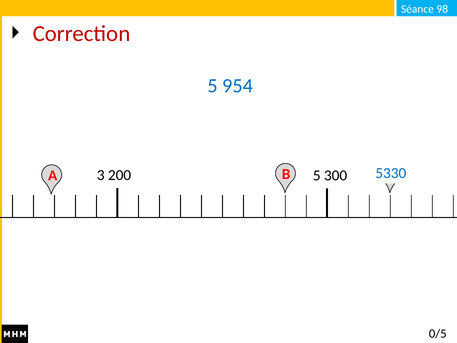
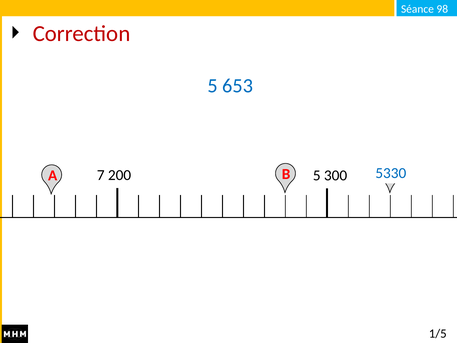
954: 954 -> 653 (238, 86)
3: 3 -> 7 (101, 175)
0/5: 0/5 -> 1/5 (438, 333)
